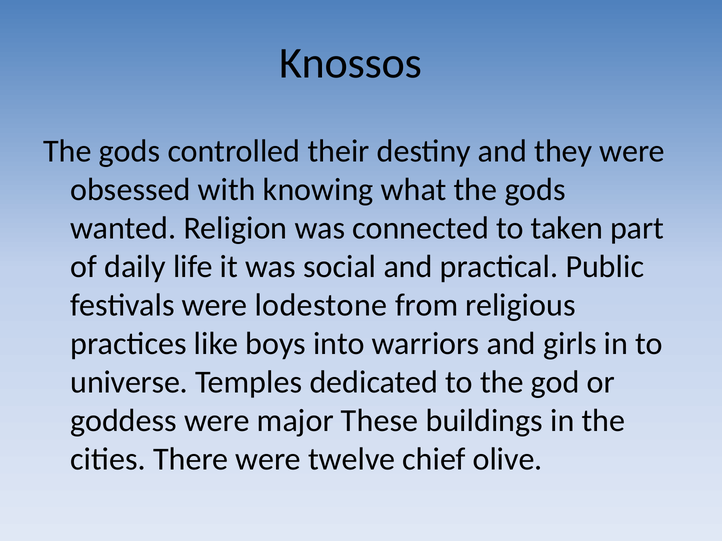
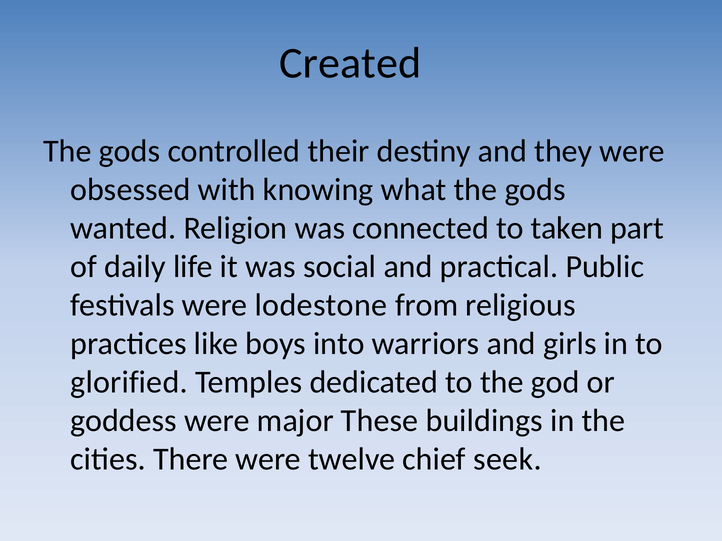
Knossos: Knossos -> Created (350, 63)
universe: universe -> glorified (129, 383)
olive: olive -> seek (507, 460)
